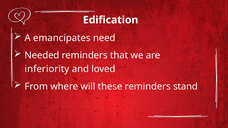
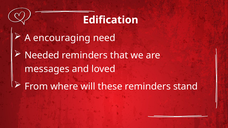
emancipates: emancipates -> encouraging (62, 38)
inferiority: inferiority -> messages (47, 69)
